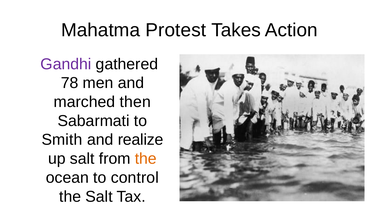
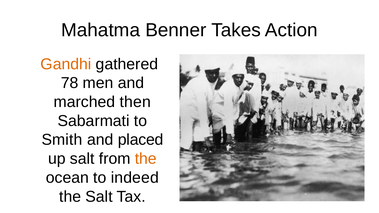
Protest: Protest -> Benner (176, 30)
Gandhi colour: purple -> orange (66, 64)
realize: realize -> placed (141, 140)
control: control -> indeed (135, 178)
